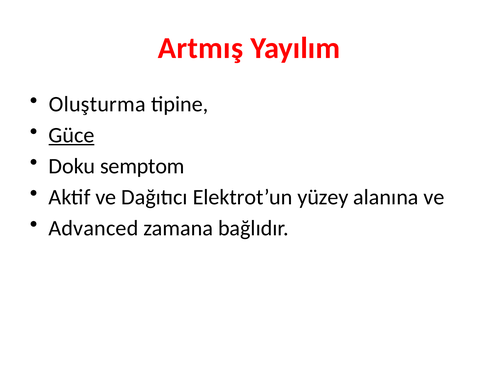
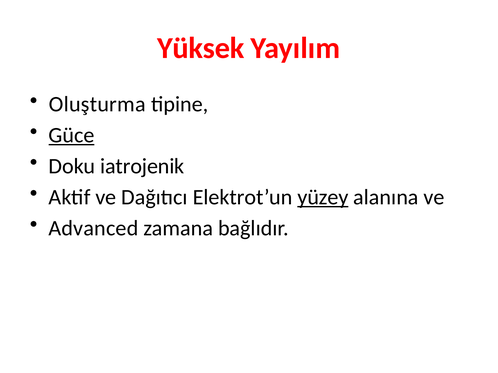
Artmış: Artmış -> Yüksek (201, 48)
semptom: semptom -> iatrojenik (142, 166)
yüzey underline: none -> present (323, 197)
